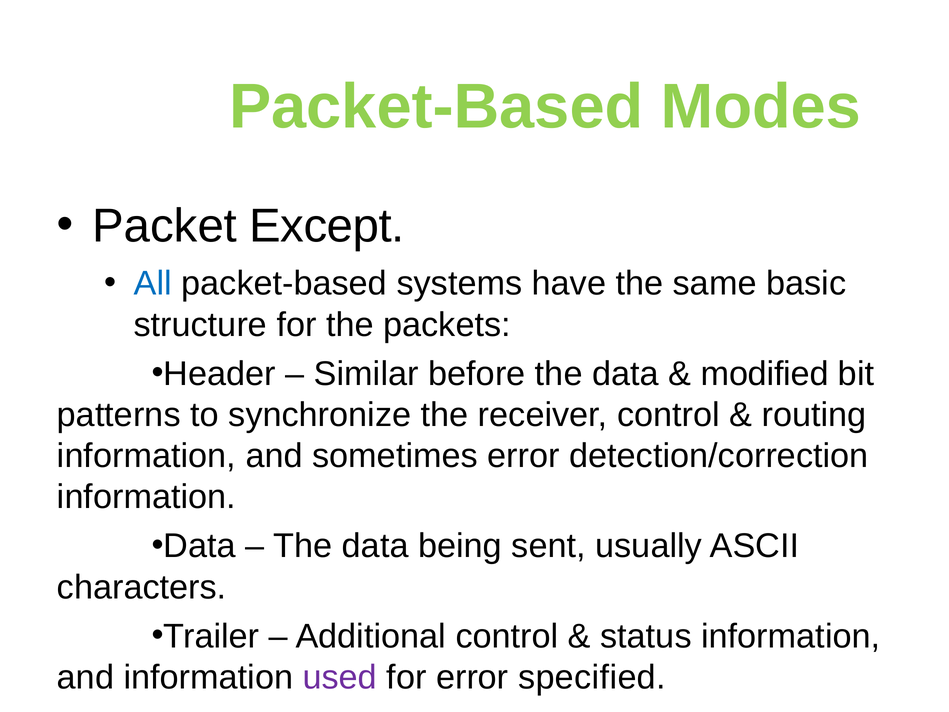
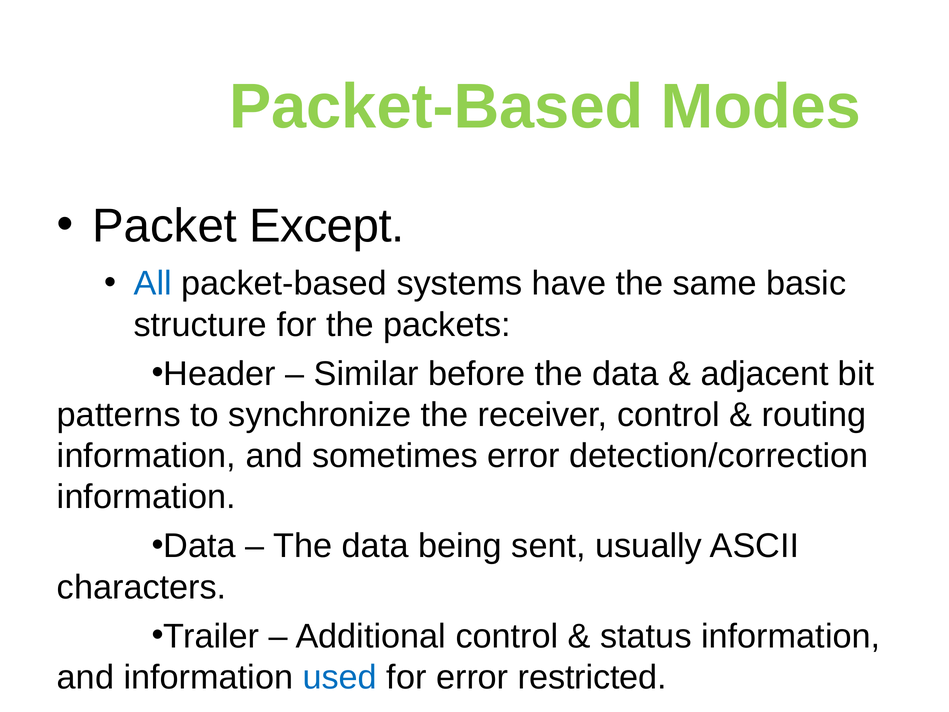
modified: modified -> adjacent (765, 374)
used colour: purple -> blue (340, 677)
specified: specified -> restricted (592, 677)
